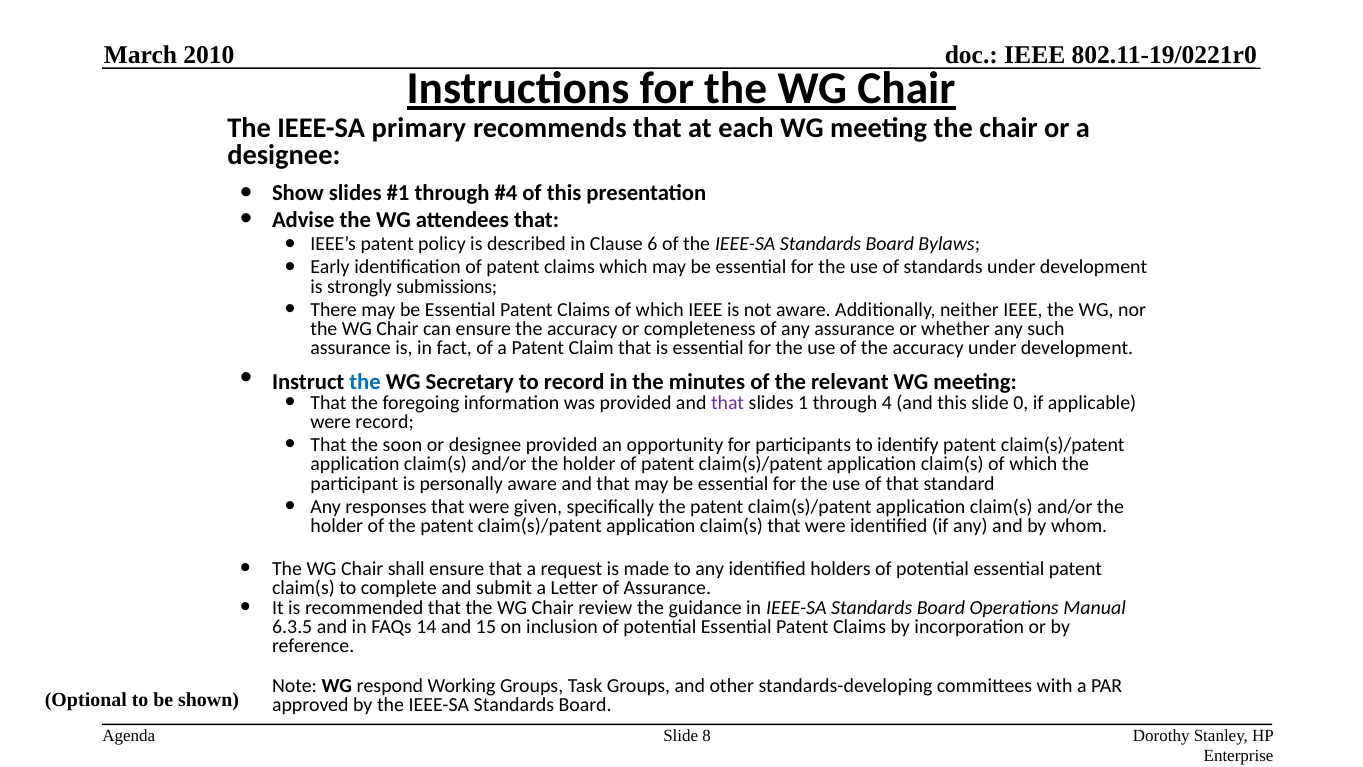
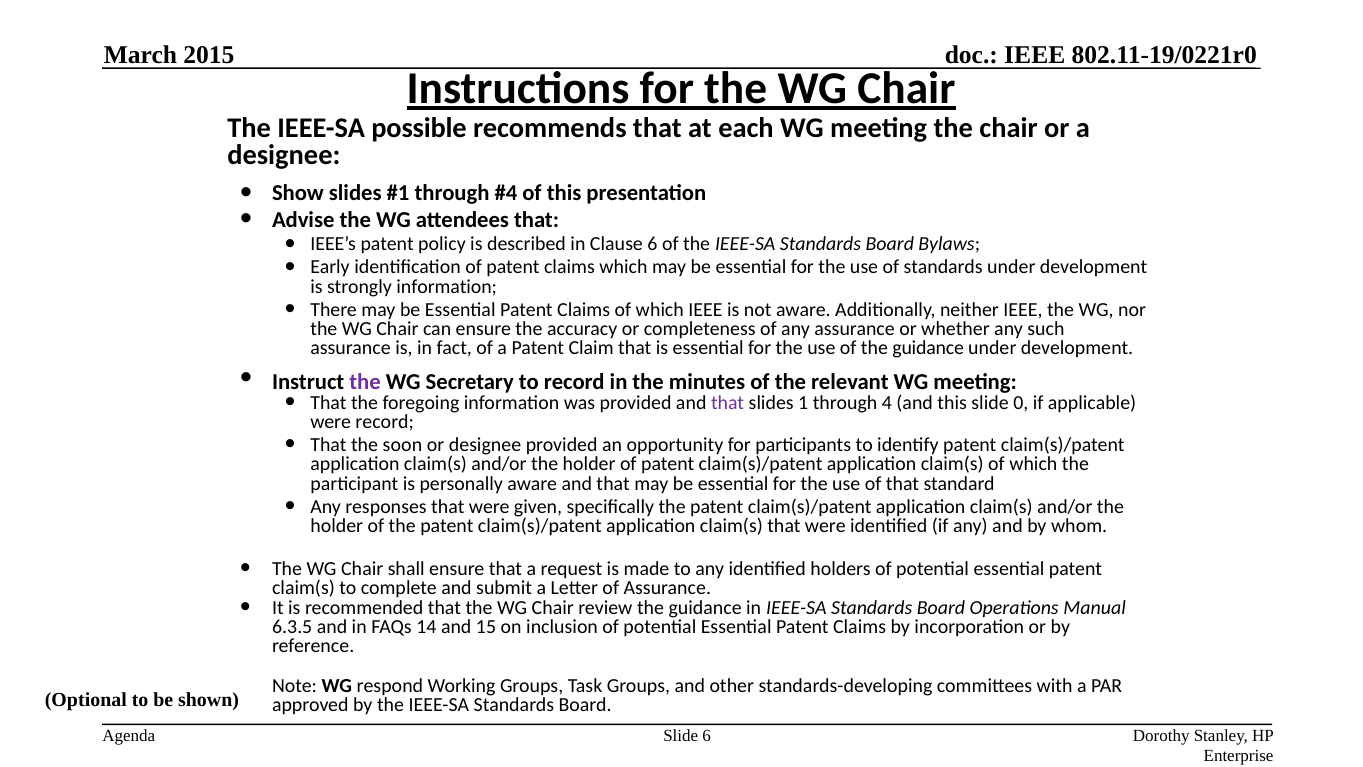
2010: 2010 -> 2015 (209, 55)
primary: primary -> possible (419, 128)
strongly submissions: submissions -> information (447, 286)
of the accuracy: accuracy -> guidance (928, 348)
the colour: blue -> purple (365, 382)
Slide 8: 8 -> 6 (707, 735)
